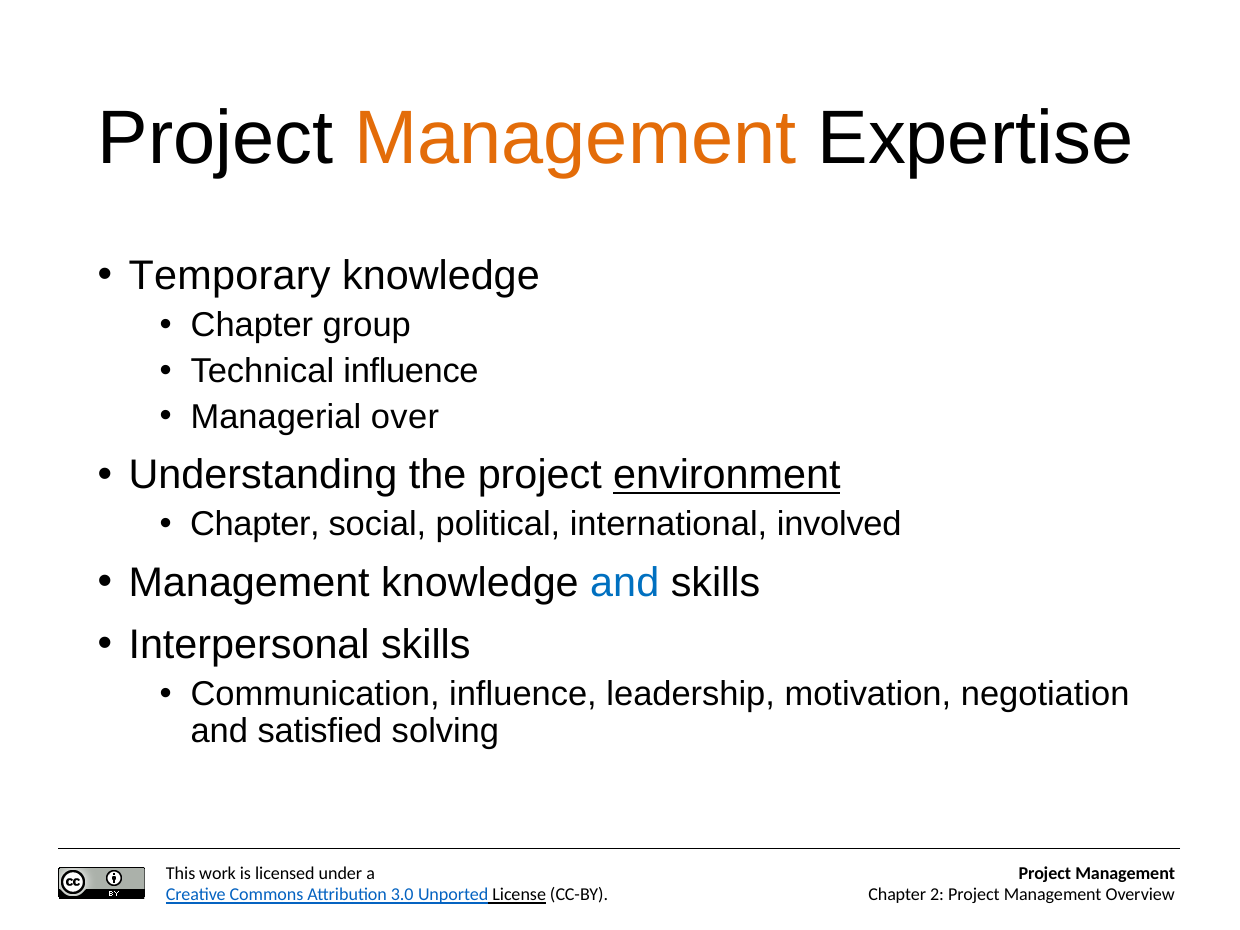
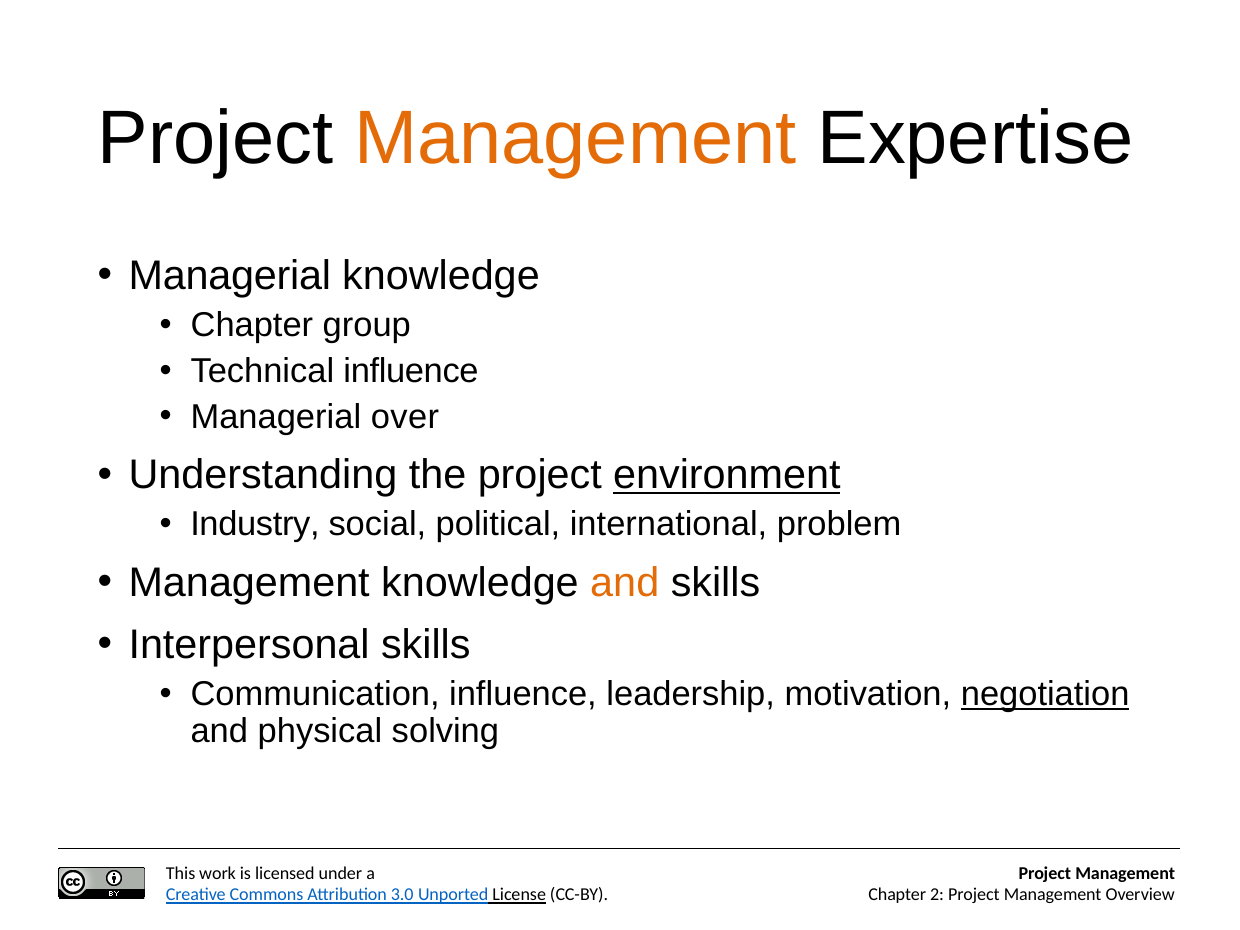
Temporary: Temporary -> Managerial (230, 276)
Chapter: Chapter -> Industry (255, 525)
involved: involved -> problem (839, 525)
and colour: blue -> orange (625, 583)
negotiation underline: none -> present (1045, 694)
satisfied: satisfied -> physical (320, 731)
